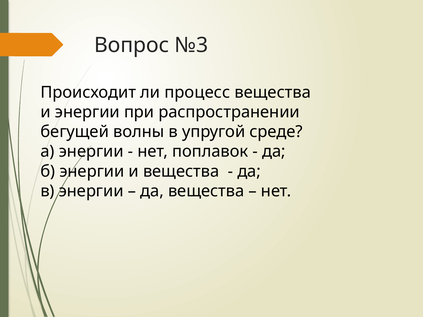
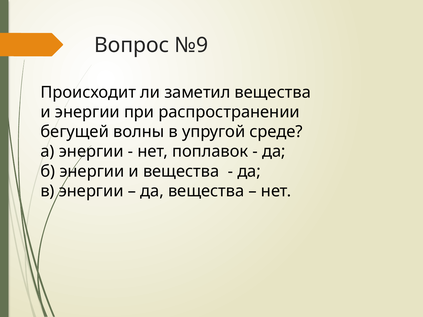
№3: №3 -> №9 (191, 45)
процесс: процесс -> заметил (197, 92)
